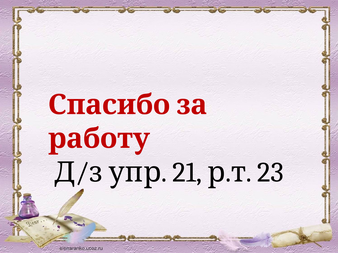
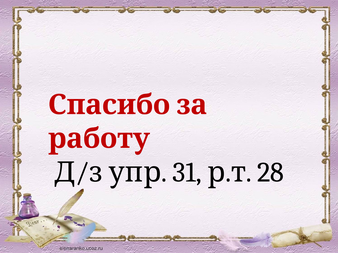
21: 21 -> 31 (187, 173)
23: 23 -> 28 (270, 173)
